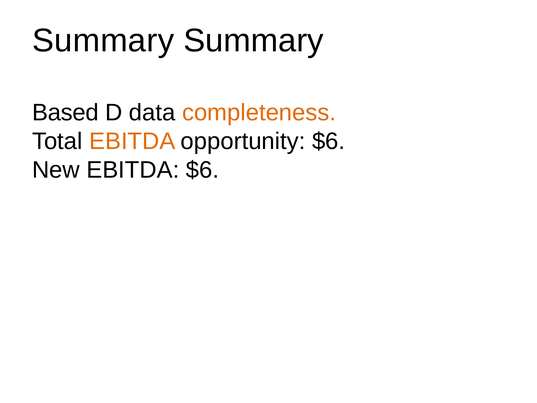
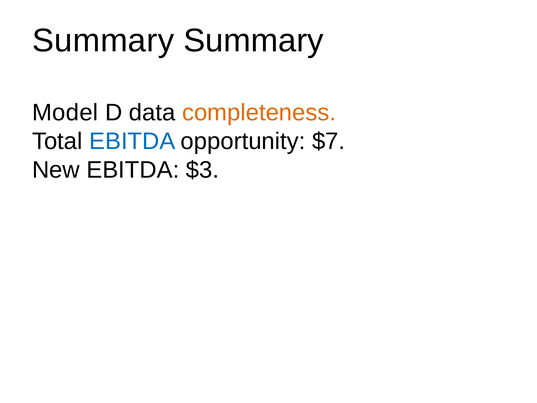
Based: Based -> Model (65, 113)
EBITDA colour: orange -> blue (132, 141)
opportunity $6: $6 -> $7 (329, 141)
EBITDA $6: $6 -> $3 (203, 170)
